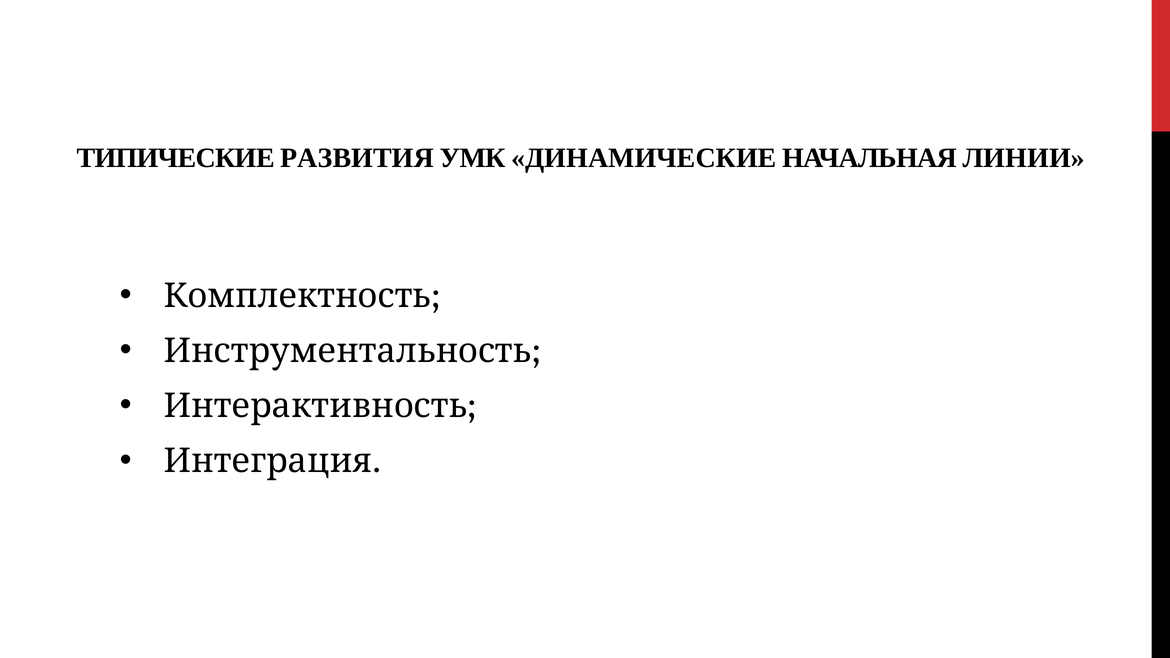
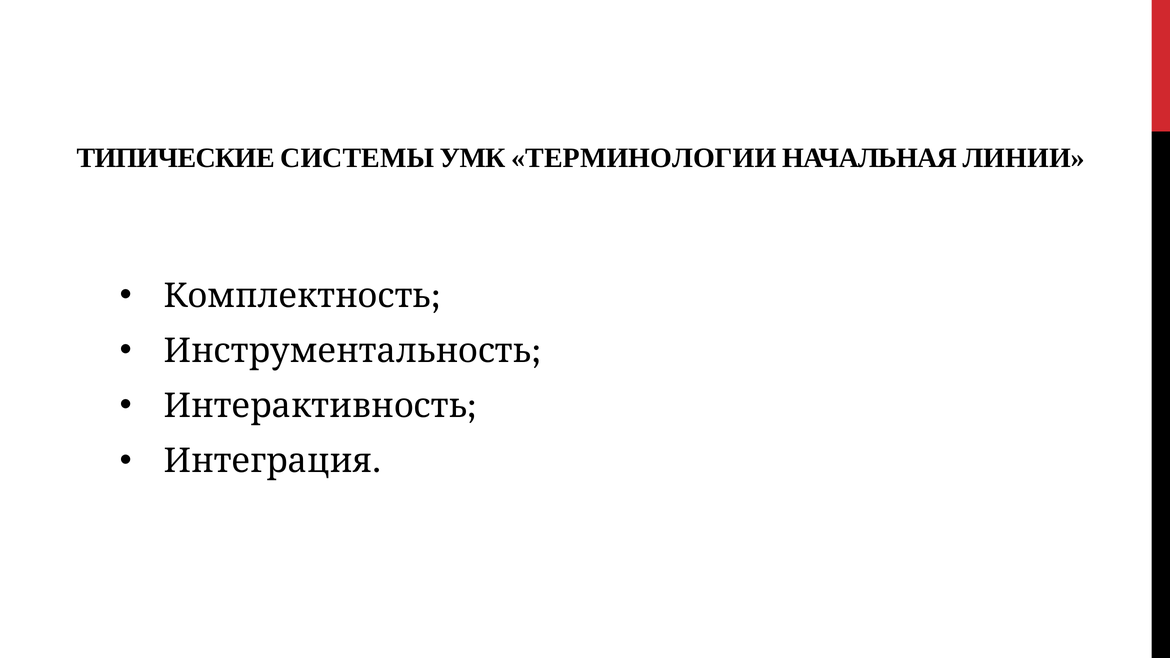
РАЗВИТИЯ: РАЗВИТИЯ -> СИСТЕМЫ (357, 158)
ДИНАМИЧЕСКИЕ: ДИНАМИЧЕСКИЕ -> ТЕРМИНОЛОГИИ (644, 158)
